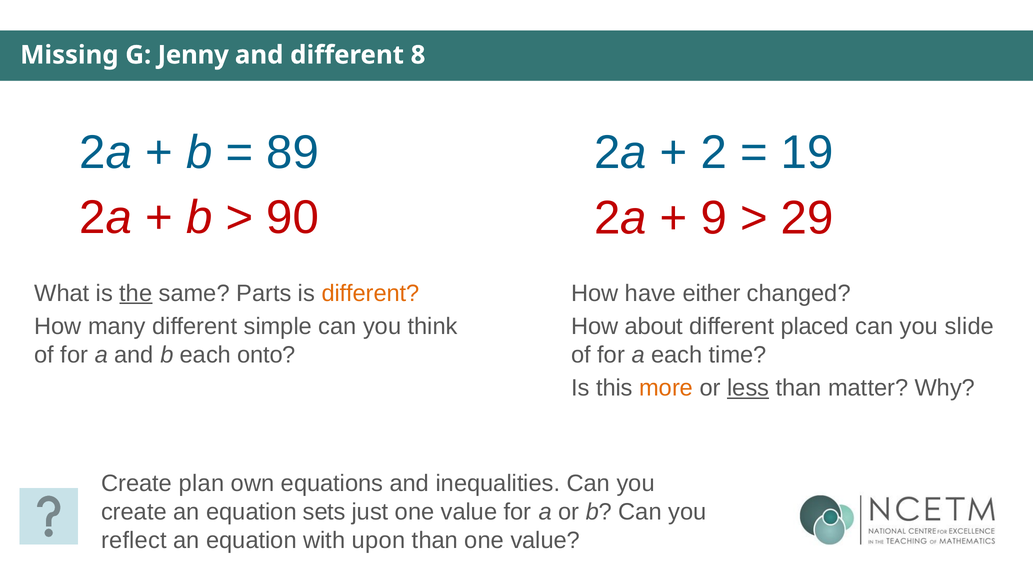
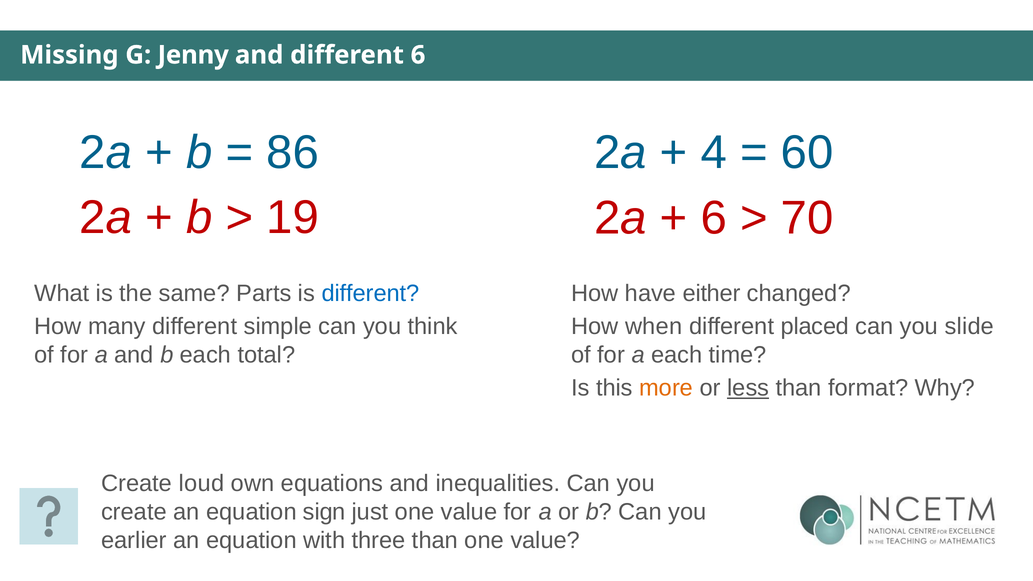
different 8: 8 -> 6 (418, 55)
89: 89 -> 86 (293, 153)
2: 2 -> 4 (714, 153)
19: 19 -> 60 (807, 153)
90: 90 -> 19 (293, 218)
9: 9 -> 6 (714, 218)
29: 29 -> 70 (807, 218)
the underline: present -> none (136, 293)
different colour: orange -> blue (371, 293)
about: about -> when (654, 326)
onto: onto -> total (266, 355)
matter: matter -> format (868, 388)
plan: plan -> loud (201, 484)
sets: sets -> sign (324, 512)
reflect: reflect -> earlier (134, 540)
upon: upon -> three (379, 540)
